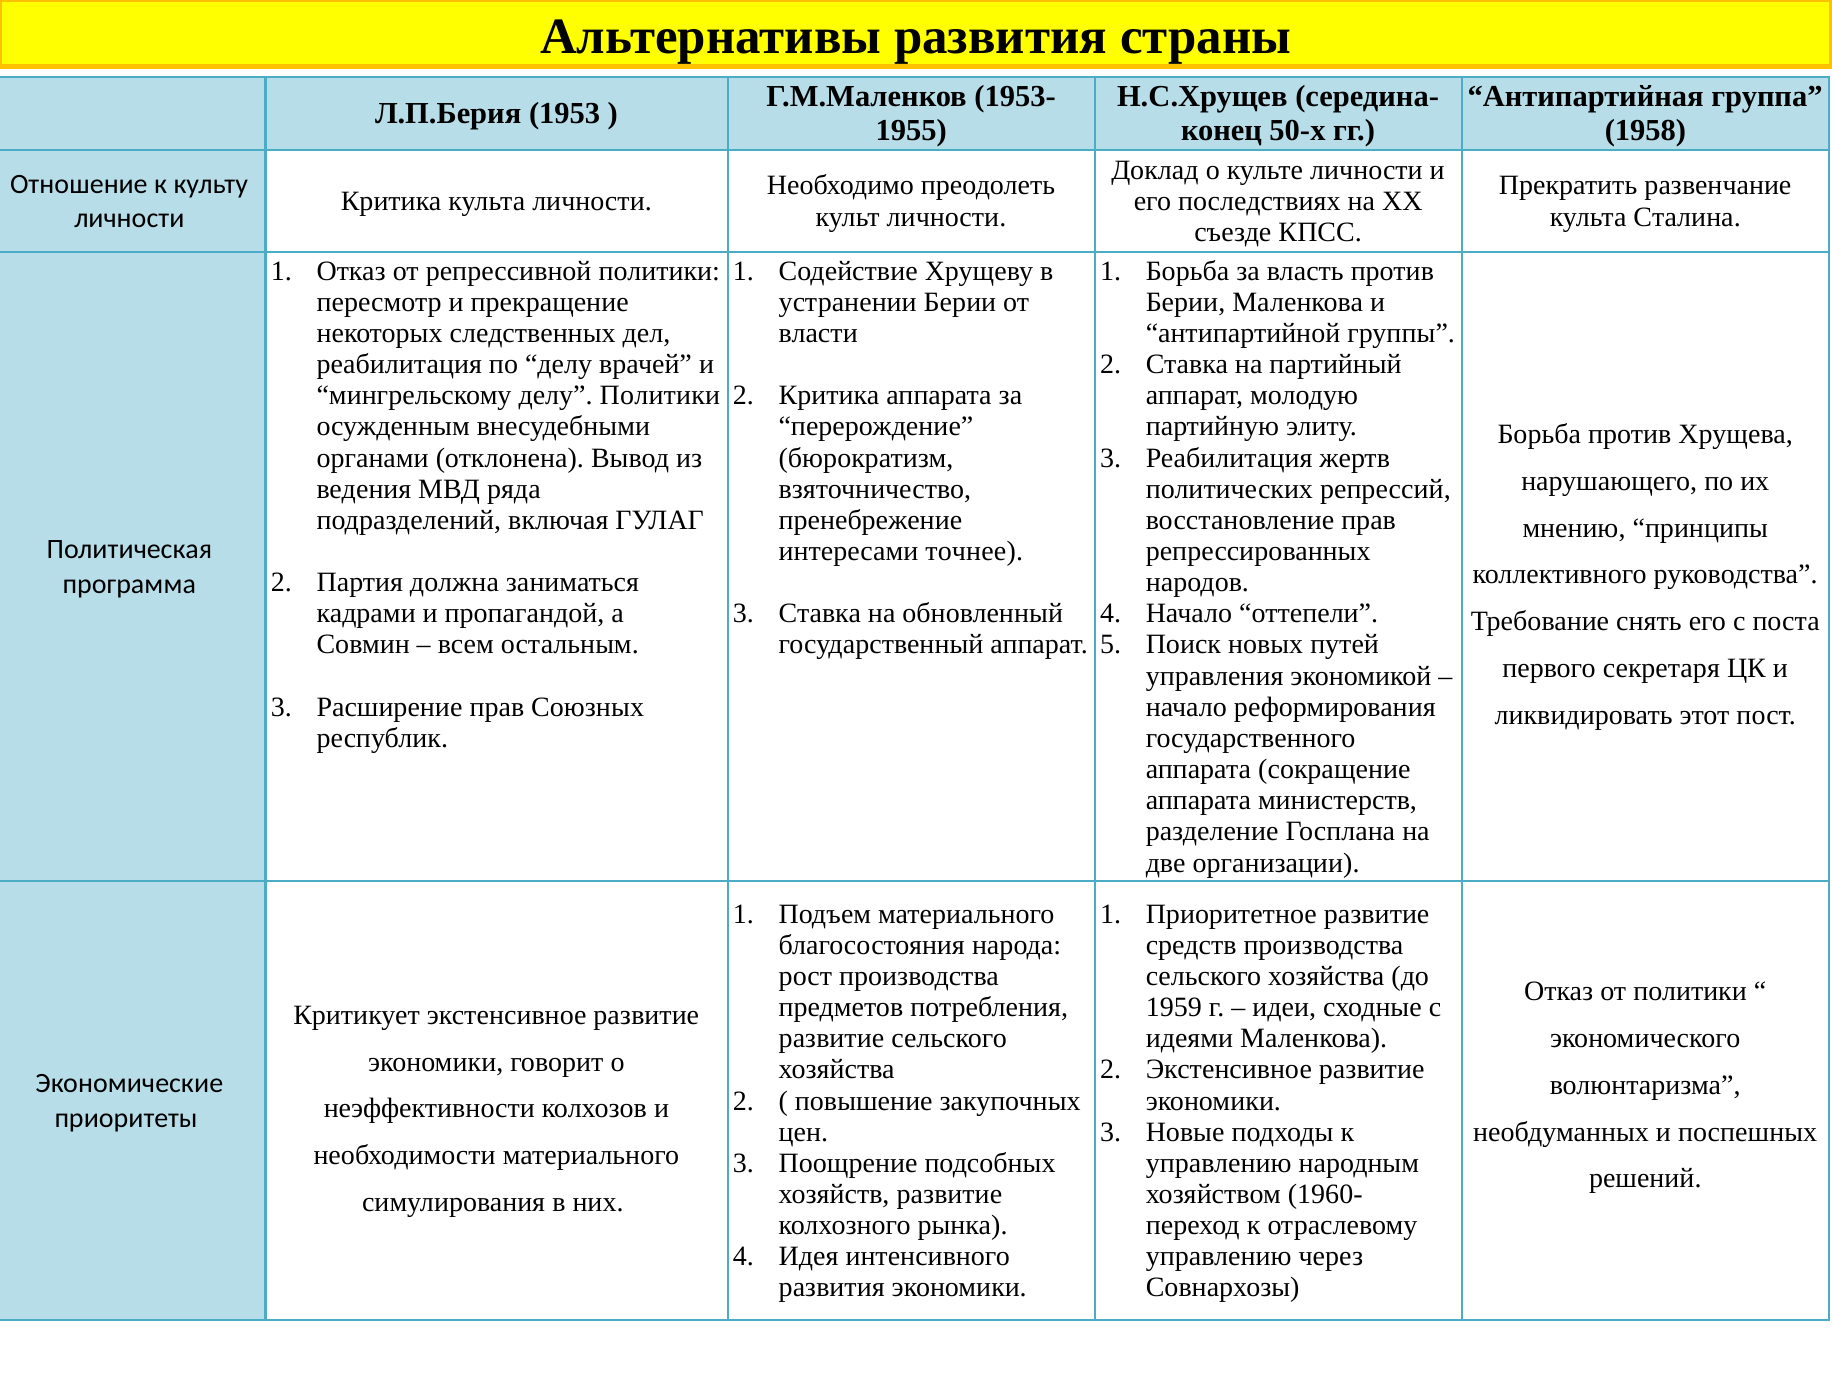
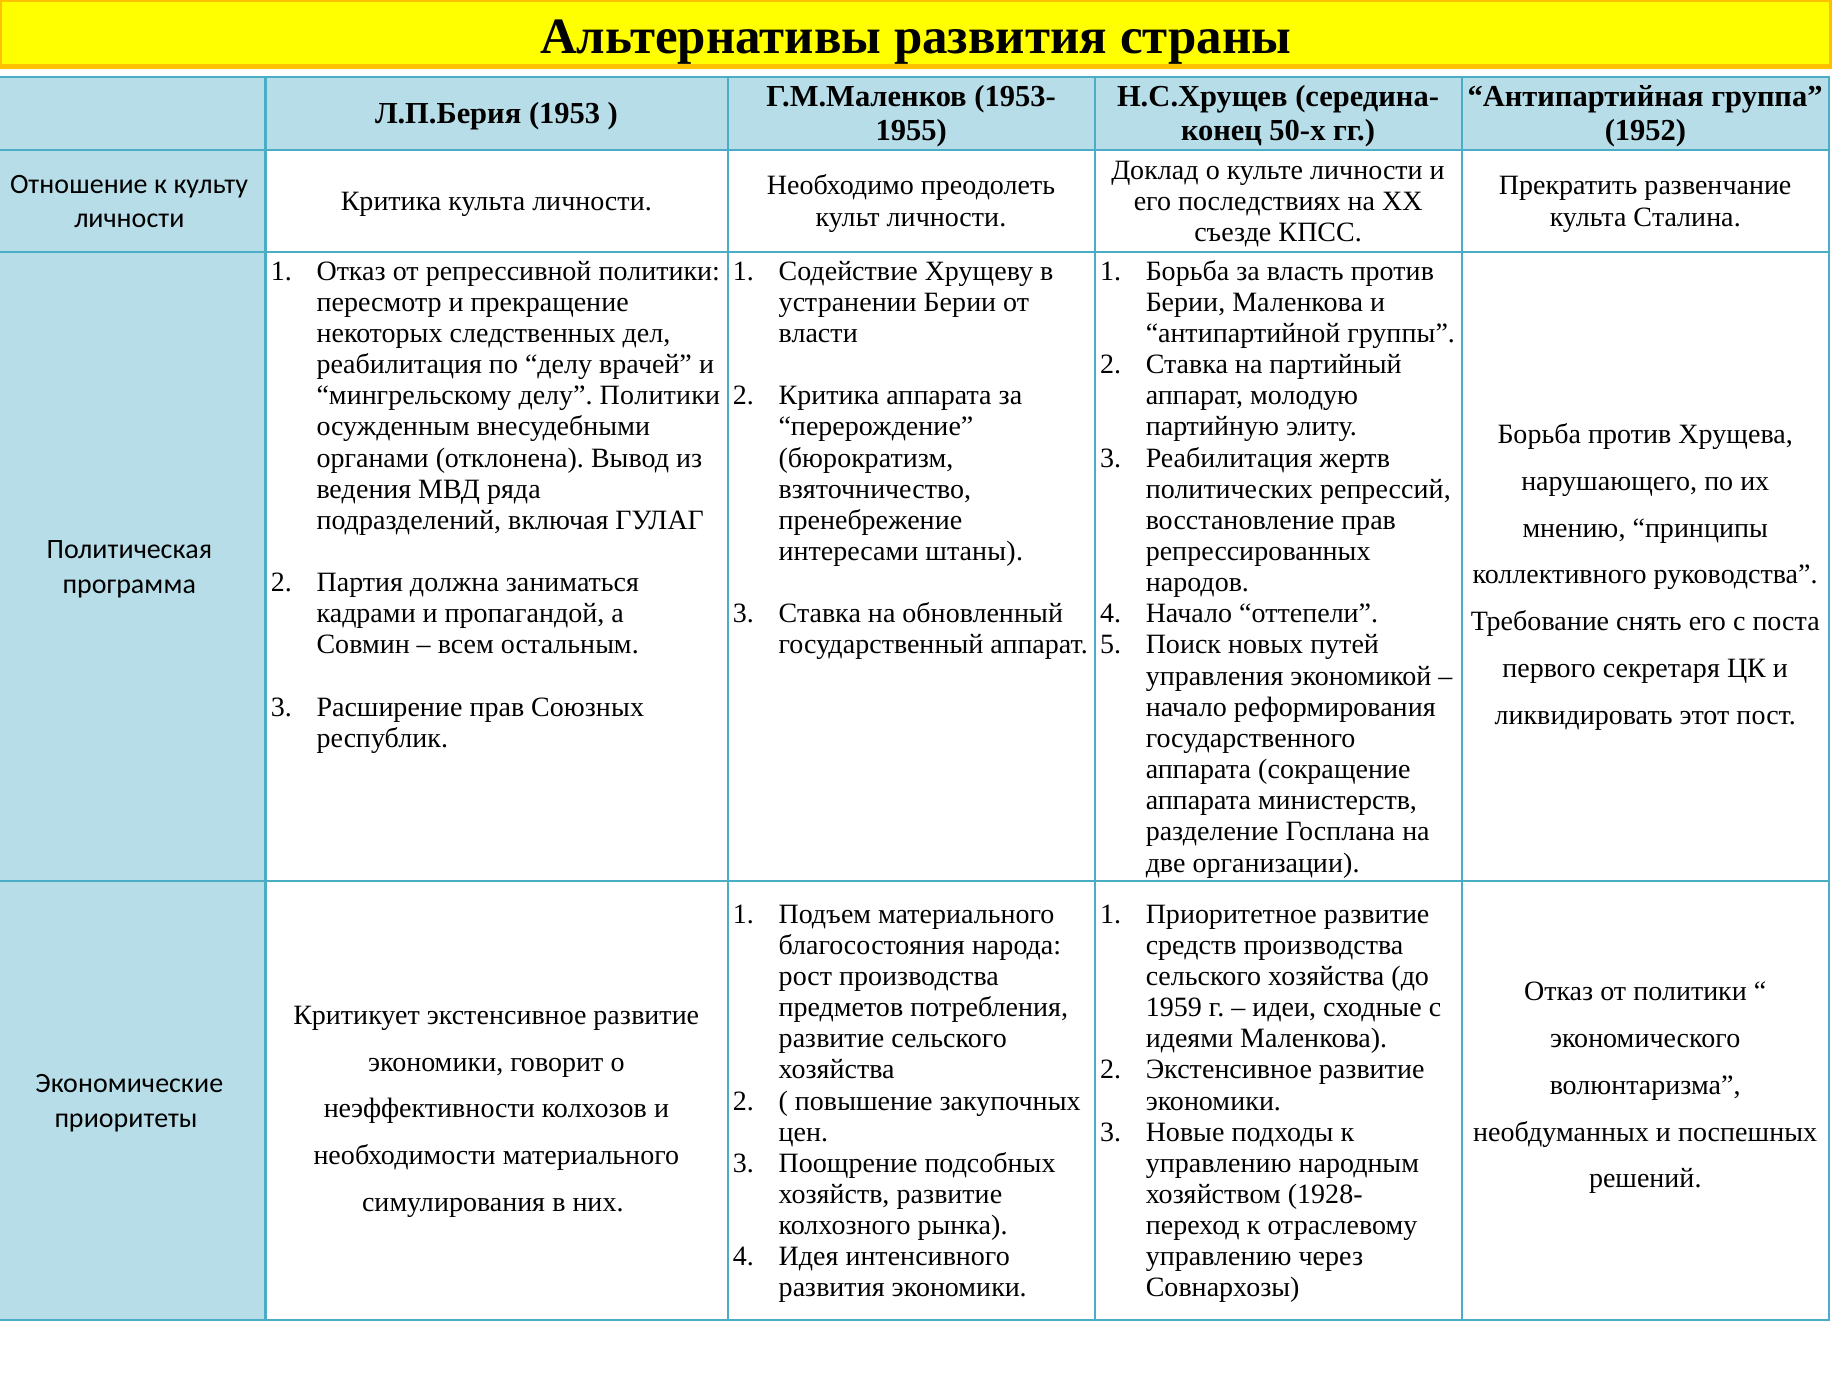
1958: 1958 -> 1952 (1645, 130)
точнее: точнее -> штаны (974, 551)
1960-: 1960- -> 1928- (1325, 1194)
